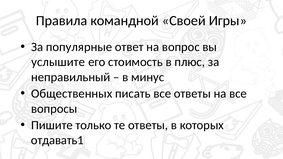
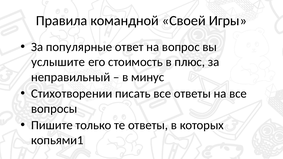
Общественных: Общественных -> Стихотворении (72, 94)
отдавать1: отдавать1 -> копьями1 (57, 140)
